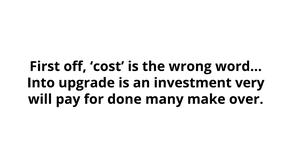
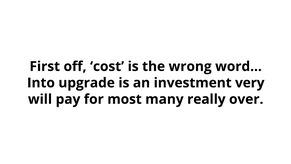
done: done -> most (125, 99)
make: make -> really (206, 99)
